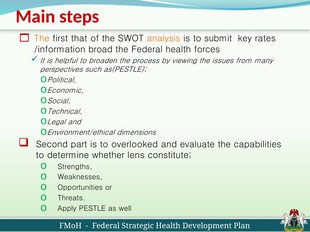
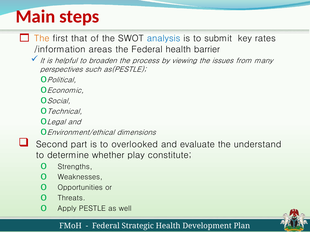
analysis colour: orange -> blue (164, 39)
broad: broad -> areas (100, 49)
forces: forces -> barrier (207, 49)
capabilities: capabilities -> understand (258, 145)
lens: lens -> play (136, 156)
